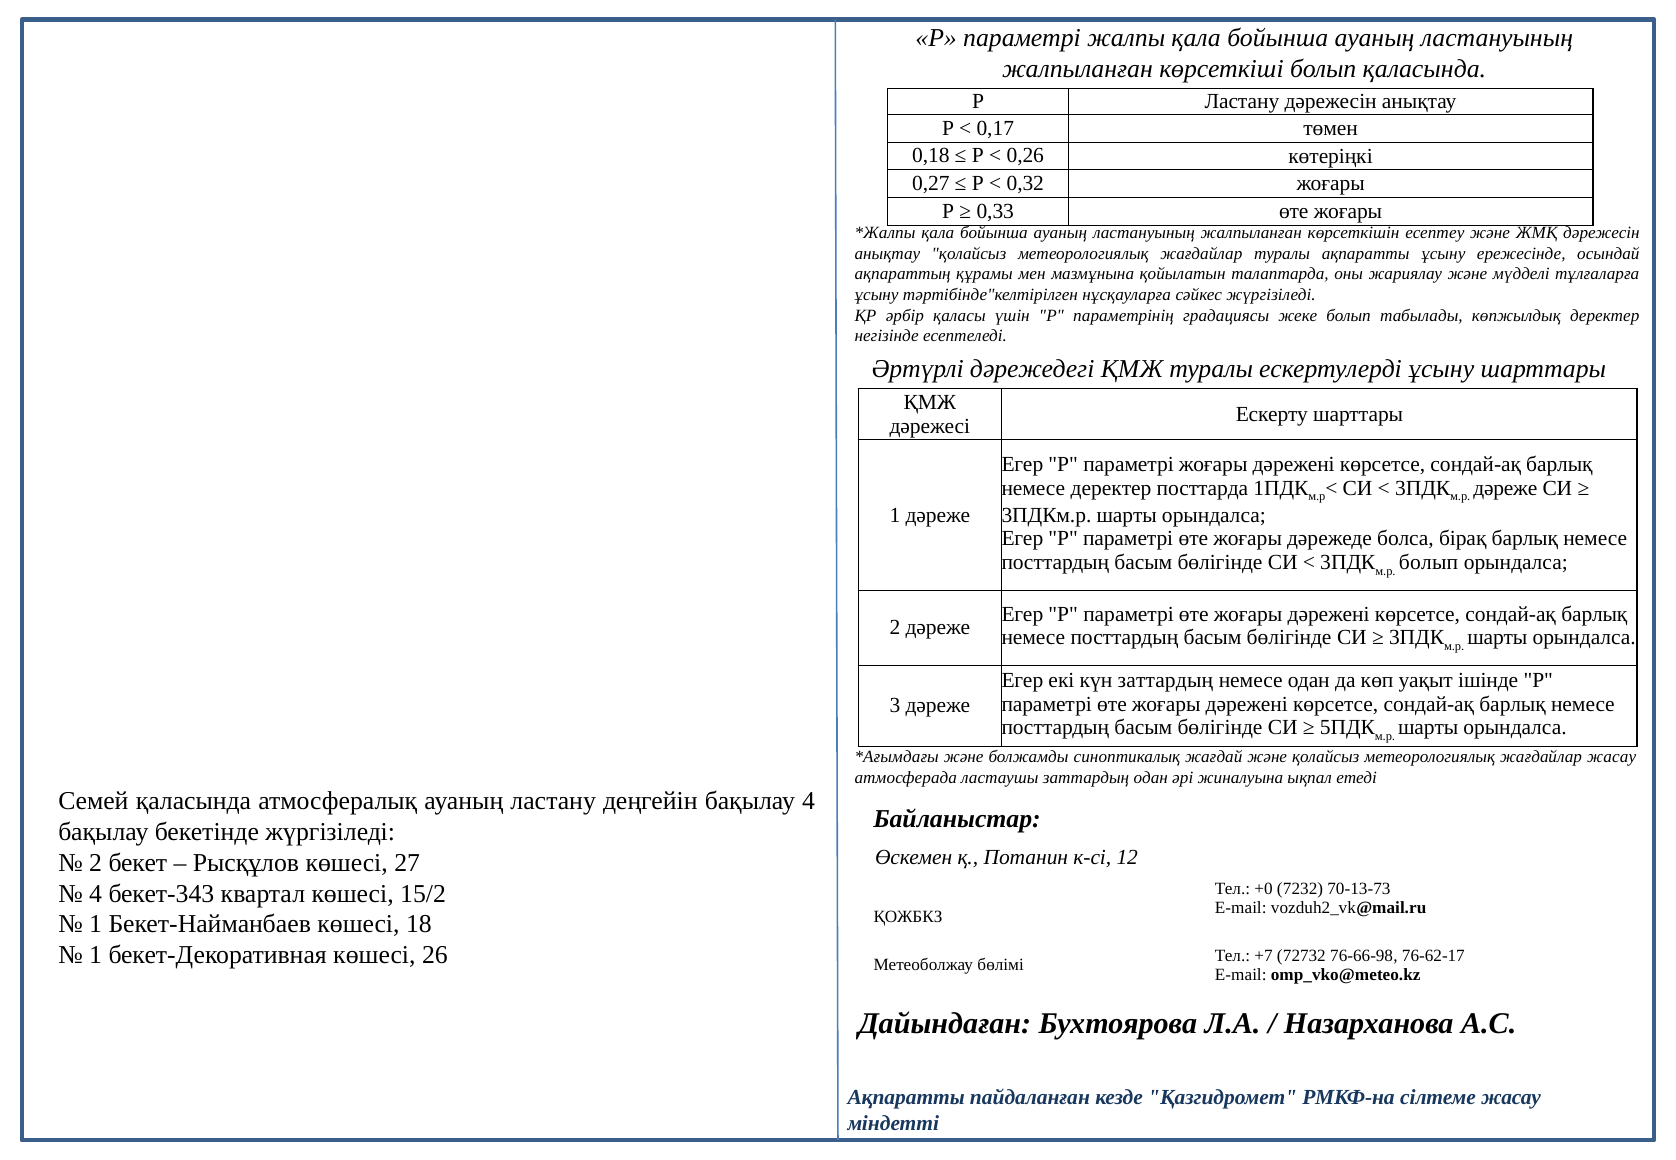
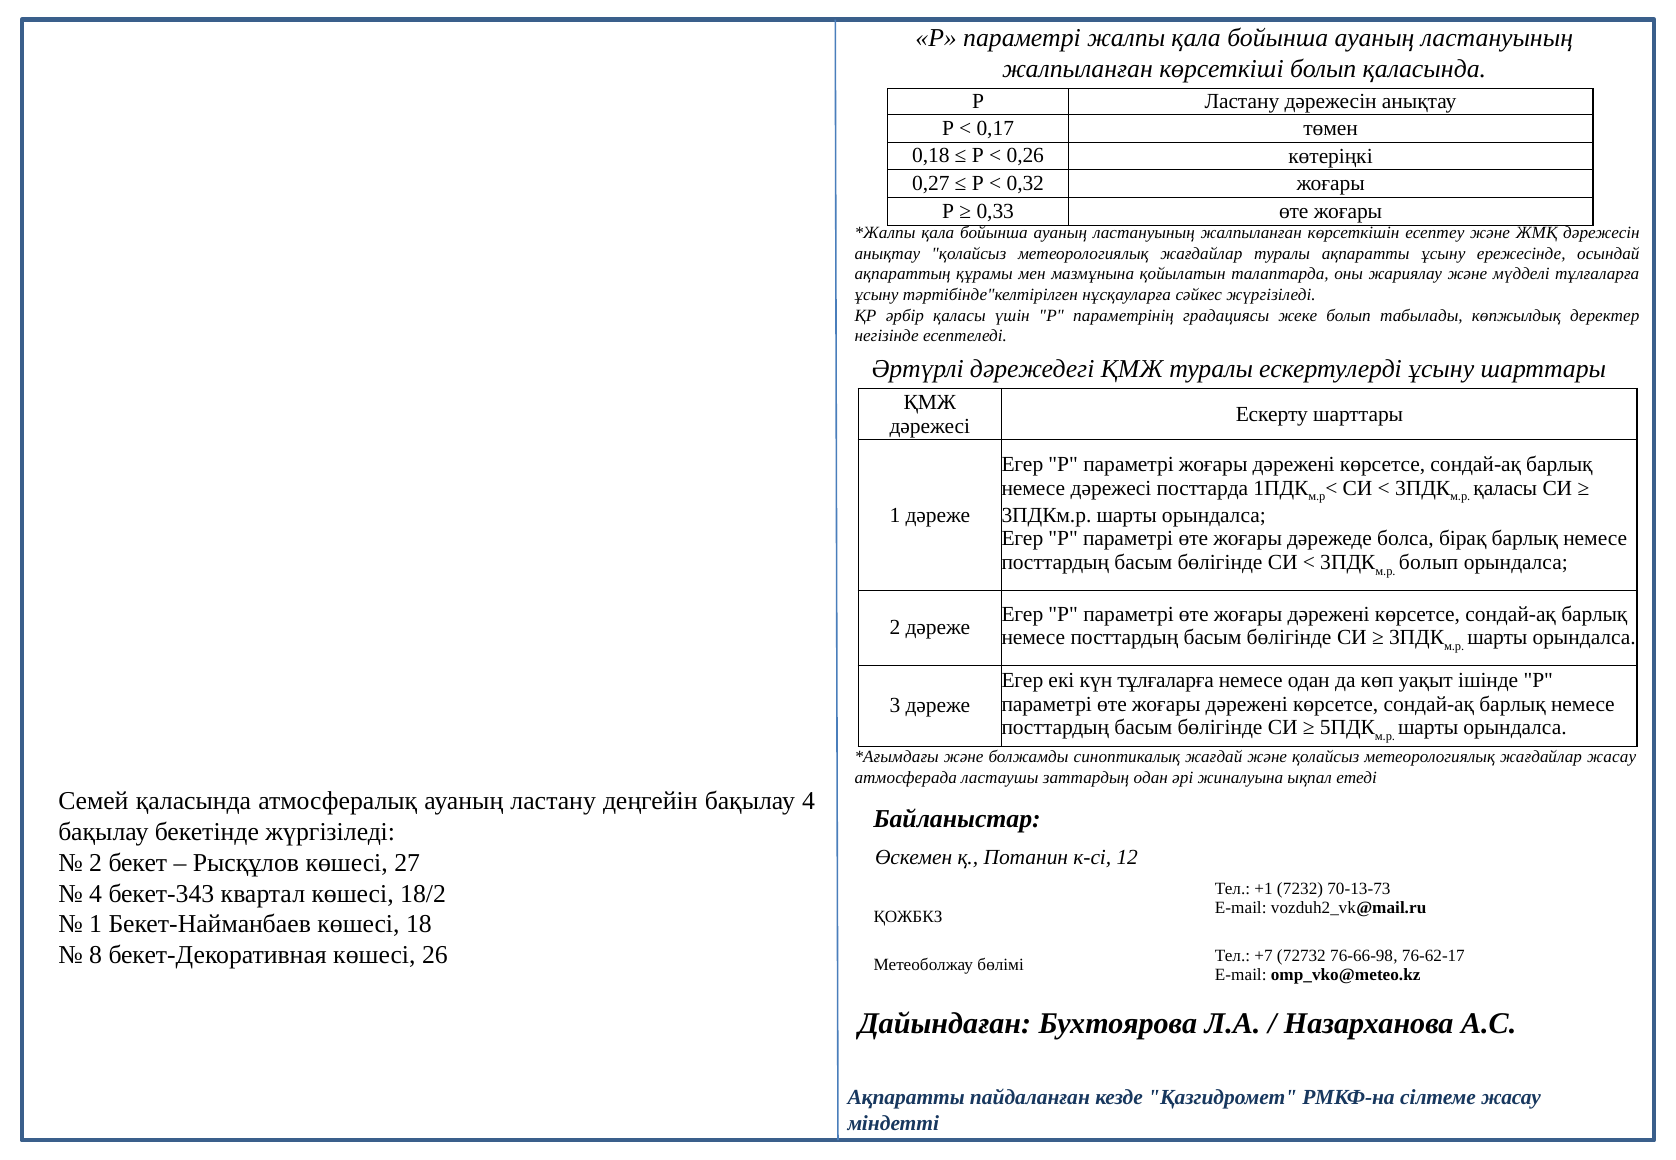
немесе деректер: деректер -> дәрежесі (1111, 488)
дәреже: дәреже -> қаласы (1505, 488)
күн заттардың: заттардың -> тұлғаларға (1166, 681)
+0: +0 -> +1 (1264, 889)
15/2: 15/2 -> 18/2 (423, 894)
1: 1 -> 8 (96, 956)
